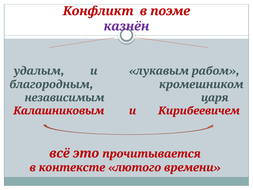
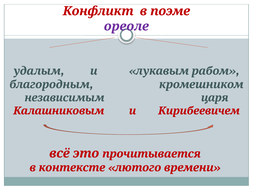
казнён: казнён -> ореоле (126, 26)
